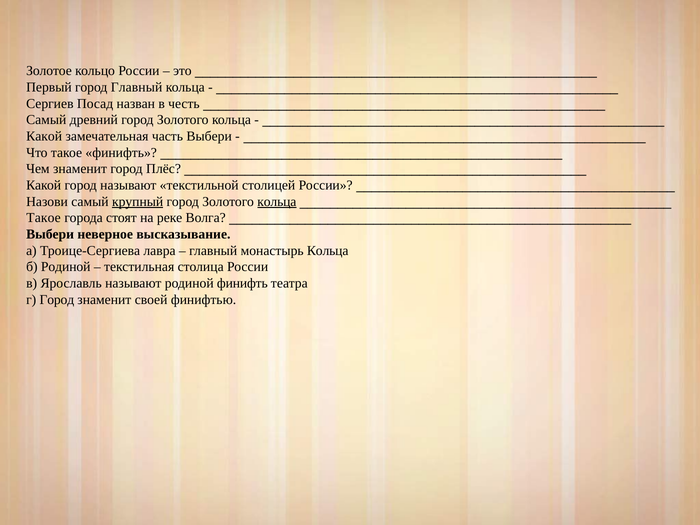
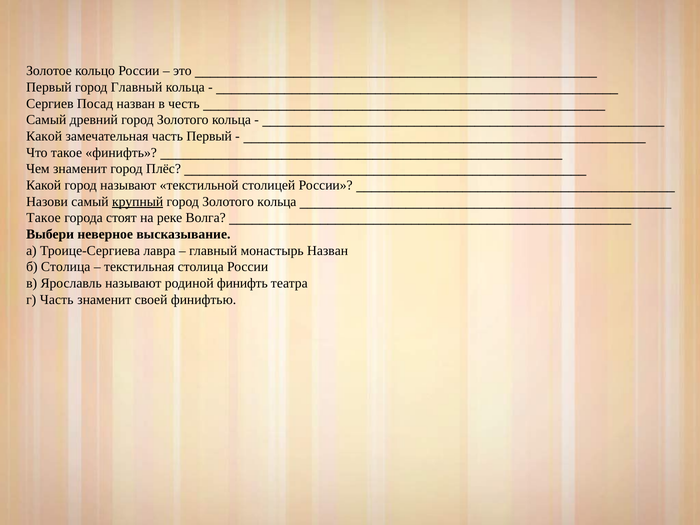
часть Выбери: Выбери -> Первый (209, 136)
кольца underline: present -> none (277, 202)
монастырь Кольца: Кольца -> Назван (328, 251)
б Родиной: Родиной -> Столица (66, 267)
г Город: Город -> Часть (57, 300)
